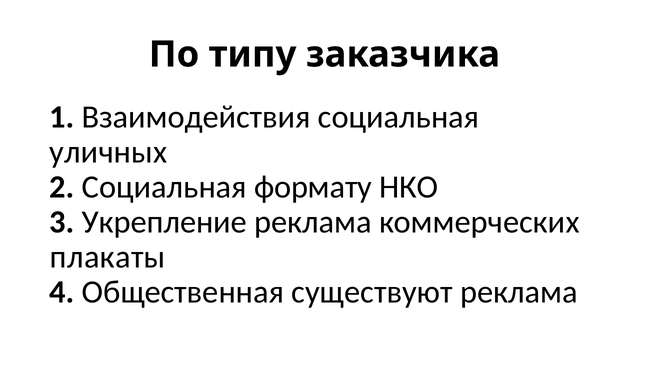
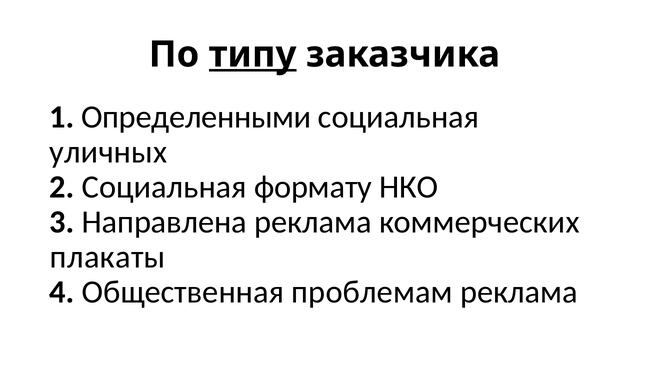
типу underline: none -> present (253, 54)
Взаимодействия: Взаимодействия -> Определенными (196, 117)
Укрепление: Укрепление -> Направлена (164, 222)
существуют: существуют -> проблемам (372, 292)
